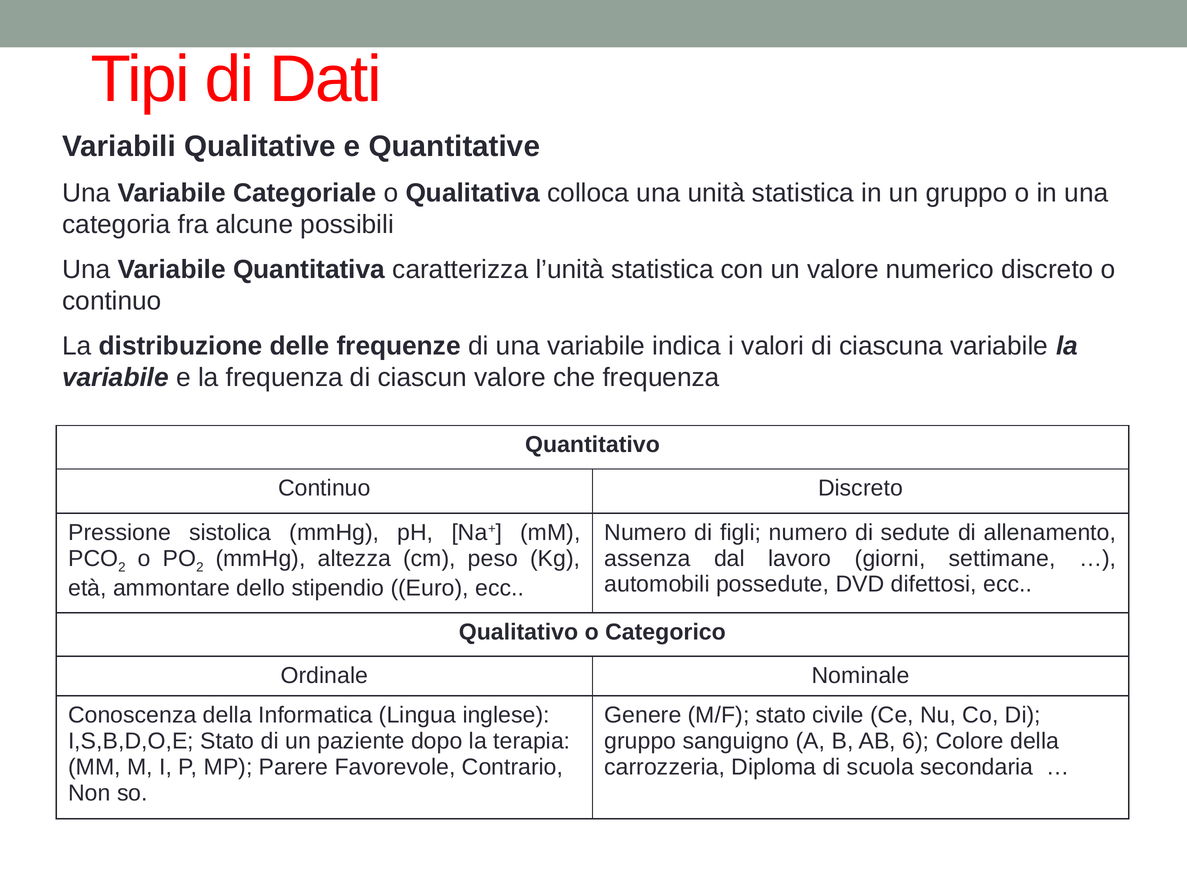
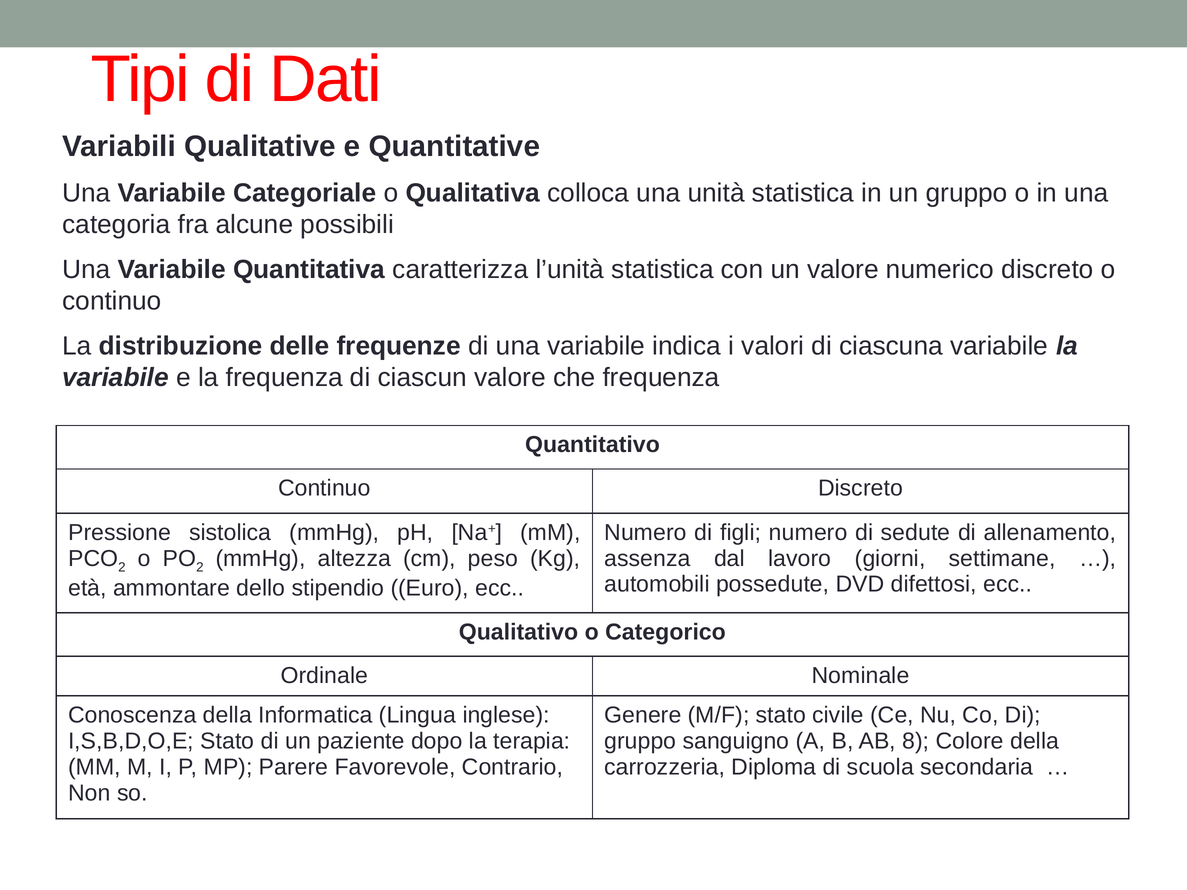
6: 6 -> 8 (916, 741)
